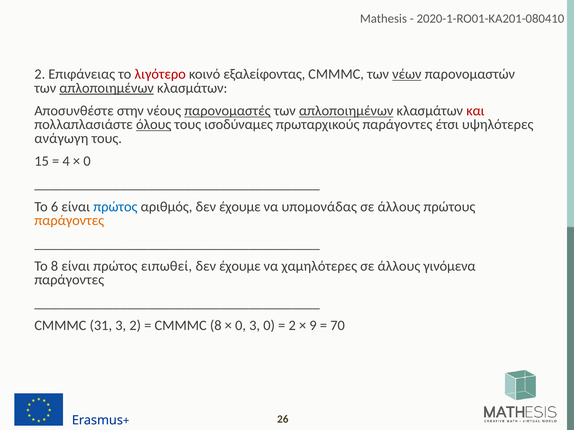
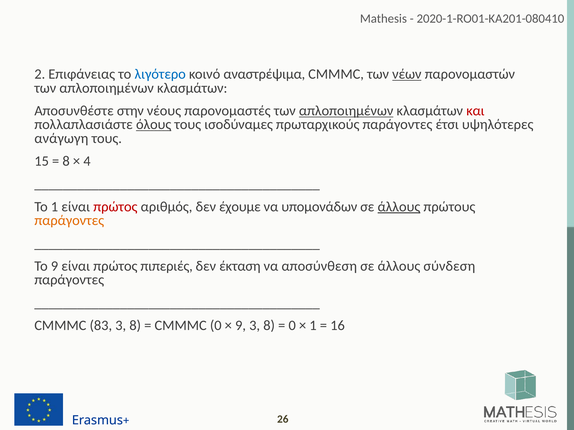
λιγότερο colour: red -> blue (160, 74)
εξαλείφοντας: εξαλείφοντας -> αναστρέψιμα (264, 74)
απλοποιημένων underline: present -> none (107, 88)
παρονομαστές underline: present -> none (227, 111)
4: 4 -> 8 (66, 161)
0: 0 -> 4 (87, 161)
Το 6: 6 -> 1 (55, 207)
πρώτος colour: blue -> red (115, 207)
υπομονάδας: υπομονάδας -> υπομονάδων (319, 207)
άλλους underline: none -> present (399, 207)
Το 8: 8 -> 9 (55, 266)
ειπωθεί: ειπωθεί -> πιπεριές (167, 266)
έχουμε: έχουμε -> έκταση (240, 266)
χαμηλότερες: χαμηλότερες -> αποσύνθεση (319, 266)
γινόμενα: γινόμενα -> σύνδεση (449, 266)
31: 31 -> 83 (101, 326)
2: 2 -> 8 (135, 326)
CMMMC 8: 8 -> 0 (216, 326)
0: 0 -> 9 (241, 326)
0: 0 -> 8 (269, 326)
2: 2 -> 0 (292, 326)
9: 9 -> 1 (313, 326)
70: 70 -> 16 (338, 326)
